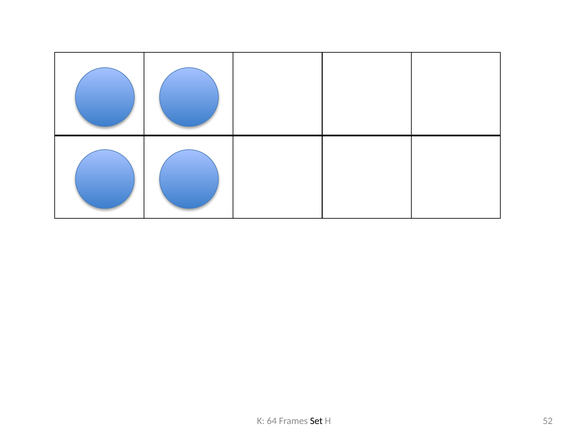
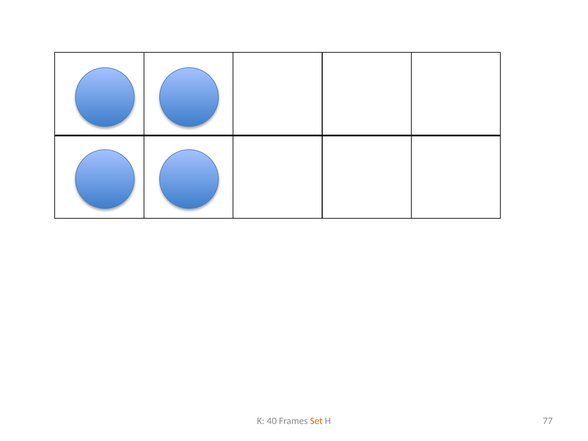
64: 64 -> 40 (272, 421)
Set colour: black -> orange (316, 421)
52: 52 -> 77 (548, 421)
